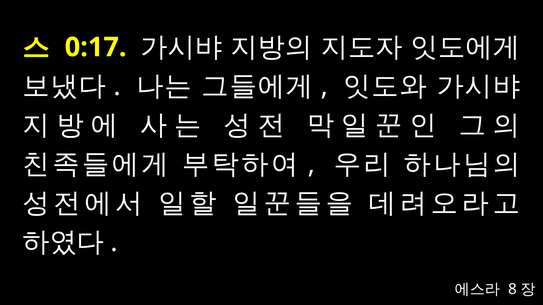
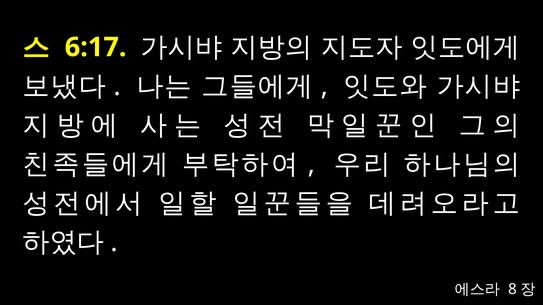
0:17: 0:17 -> 6:17 (96, 47)
